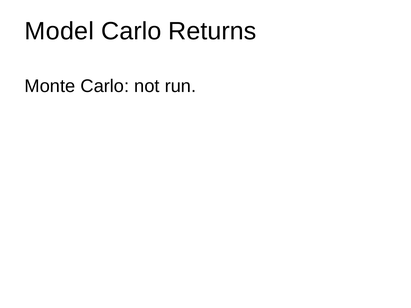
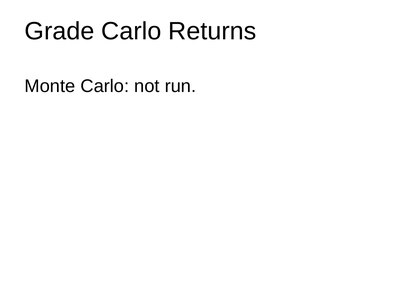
Model: Model -> Grade (59, 31)
